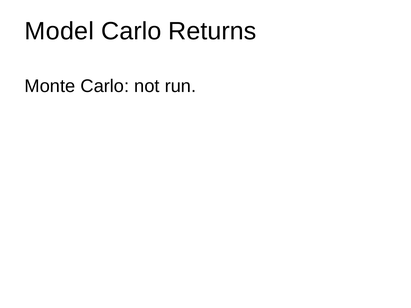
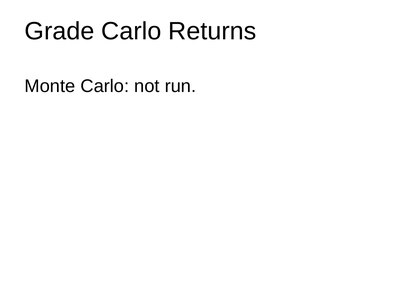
Model: Model -> Grade (59, 31)
